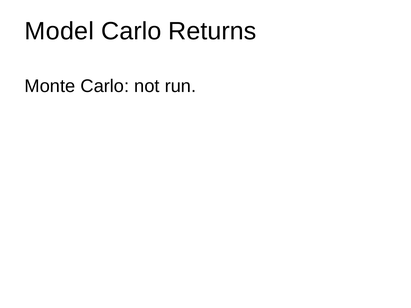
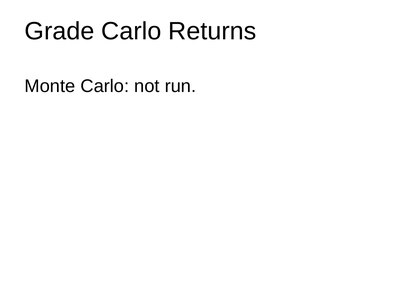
Model: Model -> Grade (59, 31)
